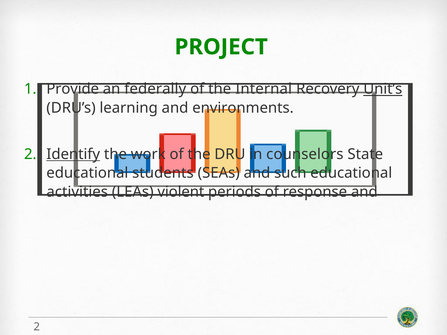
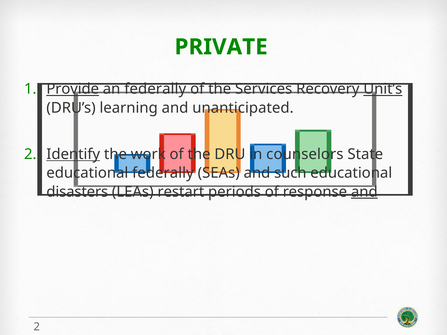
PROJECT: PROJECT -> PRIVATE (221, 47)
Provide underline: none -> present (73, 89)
Internal: Internal -> Services (264, 89)
environments: environments -> unanticipated (243, 108)
educational students: students -> federally (163, 173)
activities: activities -> disasters (77, 192)
violent: violent -> restart (181, 192)
and underline: none -> present (364, 192)
